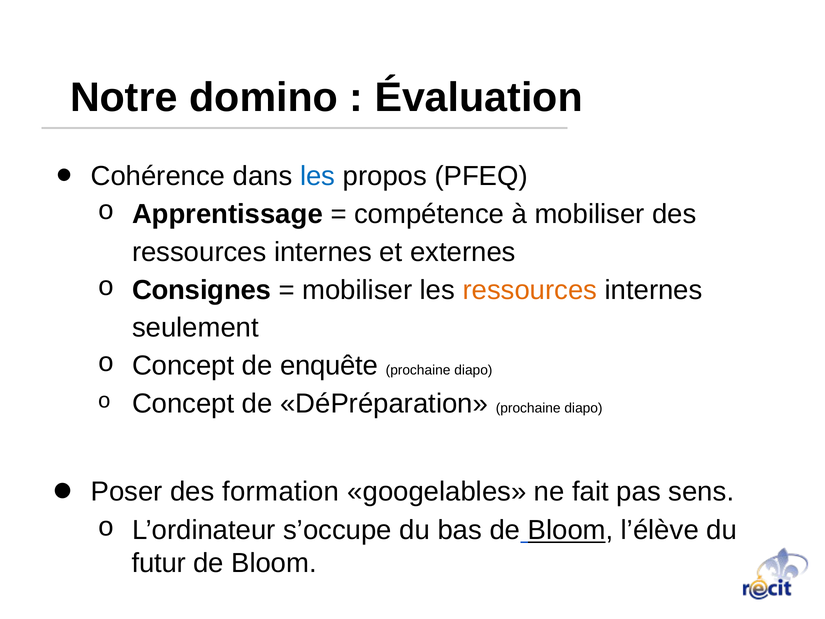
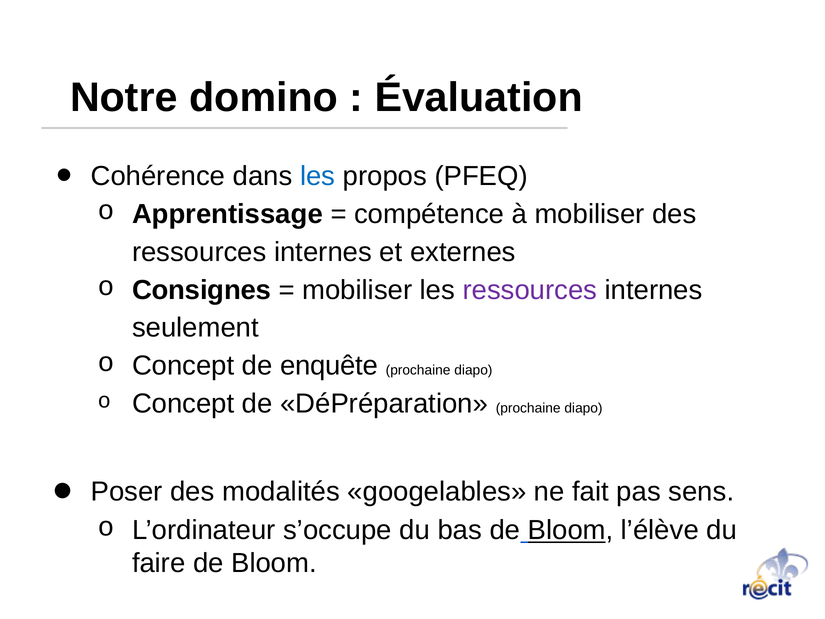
ressources colour: orange -> purple (530, 290)
formation: formation -> modalités (281, 492)
futur: futur -> faire (159, 563)
